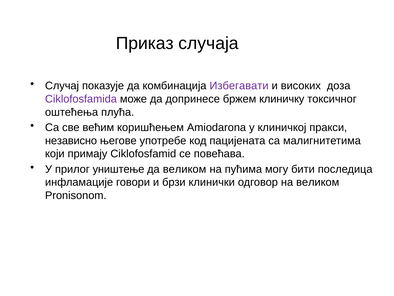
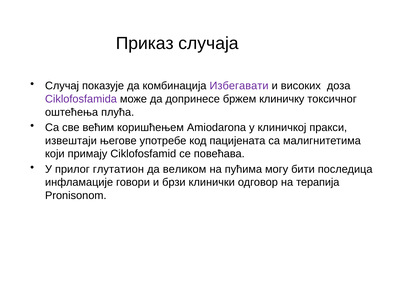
независно: независно -> извештаји (71, 140)
уништење: уништење -> глутатион (118, 169)
на великом: великом -> терапија (318, 182)
